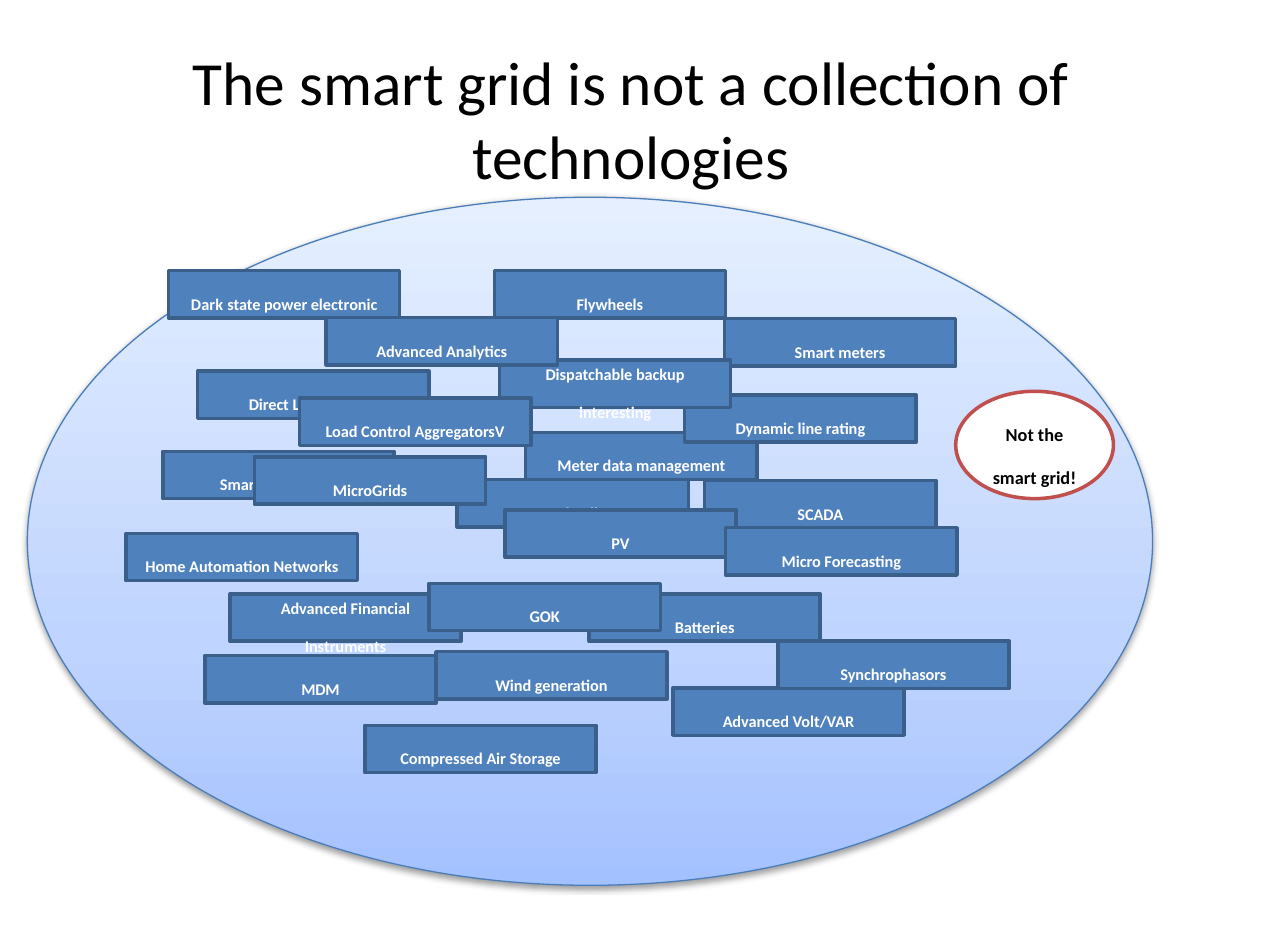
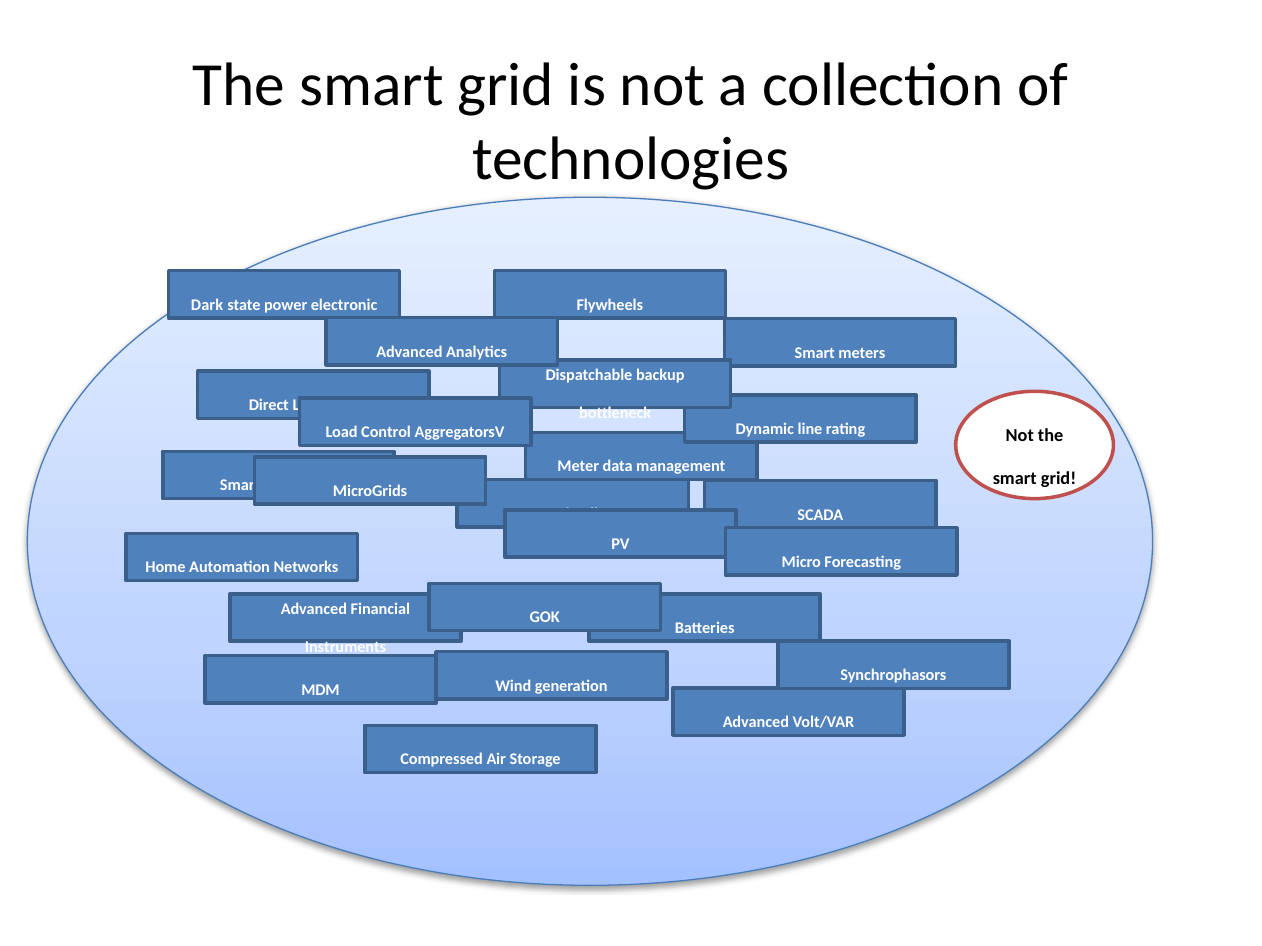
interesting: interesting -> bottleneck (615, 414)
